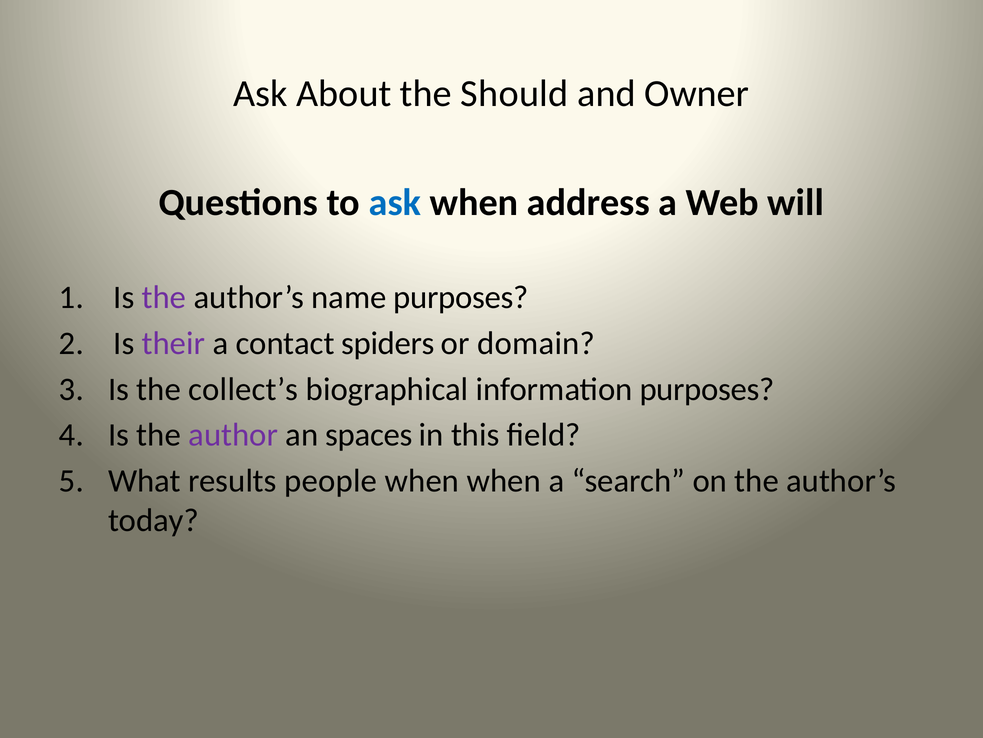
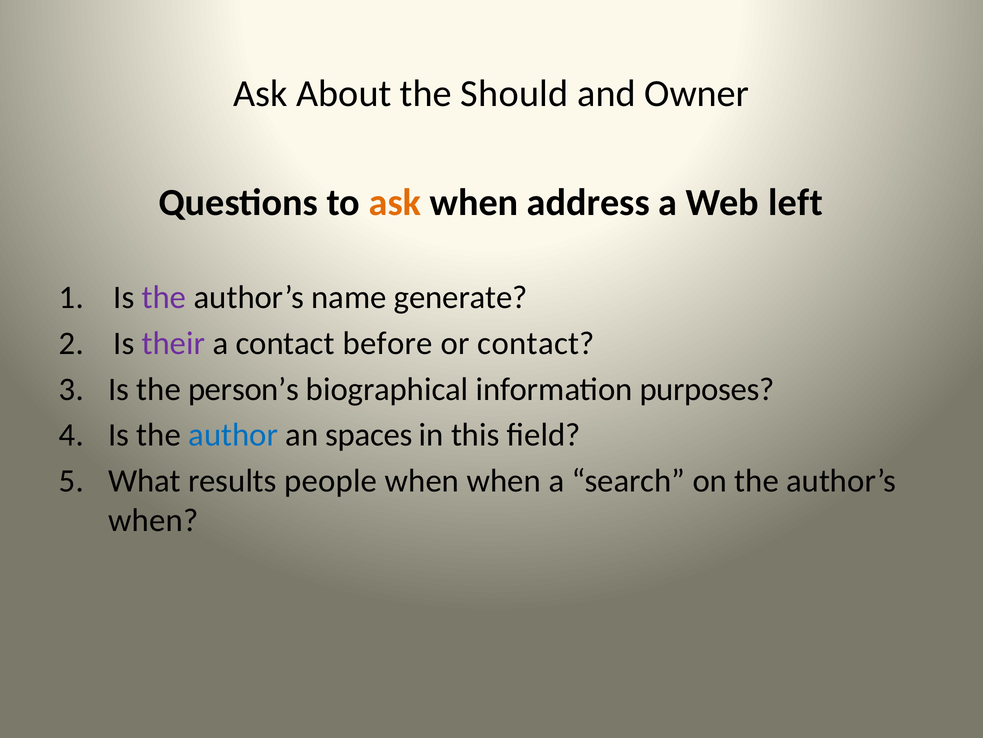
ask colour: blue -> orange (395, 202)
will: will -> left (796, 202)
name purposes: purposes -> generate (461, 297)
spiders: spiders -> before (388, 343)
or domain: domain -> contact (536, 343)
collect’s: collect’s -> person’s (244, 389)
author colour: purple -> blue (233, 435)
today: today -> when (153, 520)
